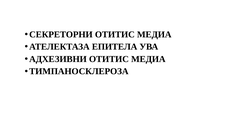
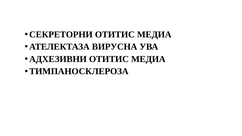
ЕПИТЕЛА: ЕПИТЕЛА -> ВИРУСНА (115, 47)
